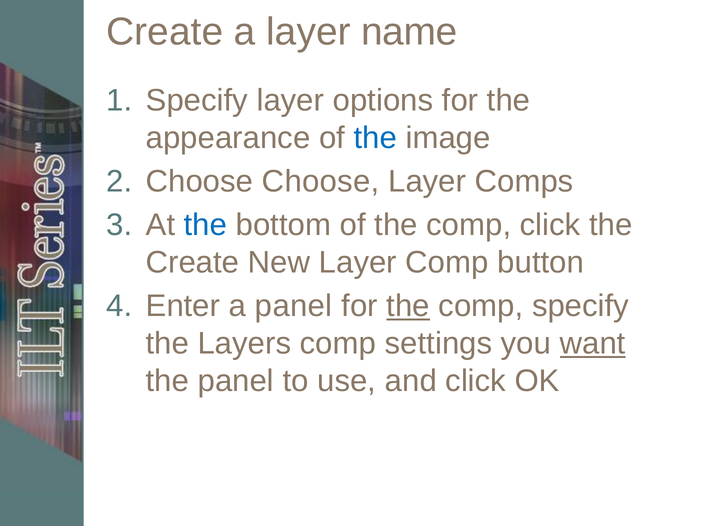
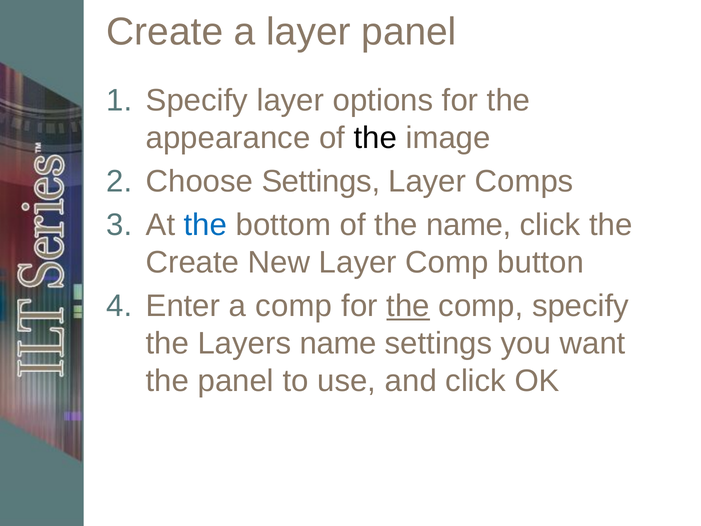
layer name: name -> panel (409, 32)
the colour: blue -> black (375, 138)
Choose Choose: Choose -> Settings (321, 181)
of the comp: comp -> name (469, 225)
a panel: panel -> comp (294, 306)
Layers comp: comp -> name (338, 343)
want underline: present -> none (593, 343)
